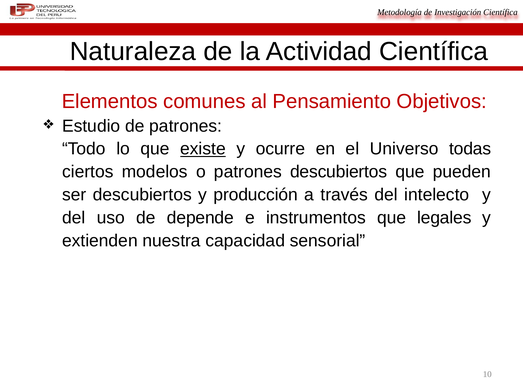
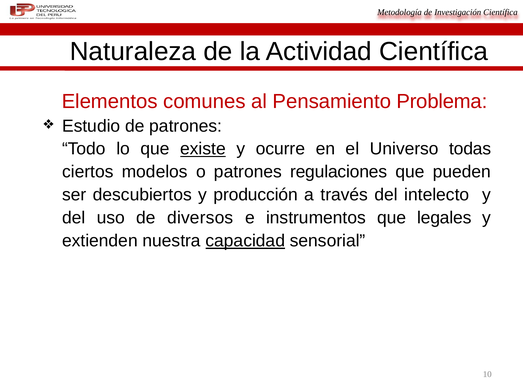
Objetivos: Objetivos -> Problema (442, 101)
patrones descubiertos: descubiertos -> regulaciones (339, 172)
depende: depende -> diversos (200, 218)
capacidad underline: none -> present (245, 241)
